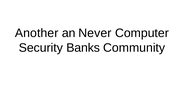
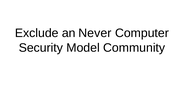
Another: Another -> Exclude (37, 33)
Banks: Banks -> Model (83, 48)
